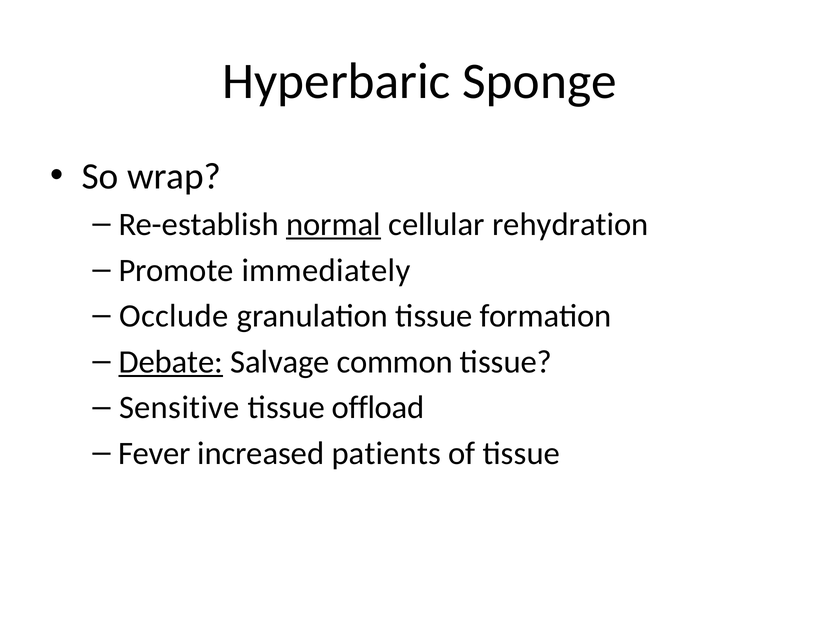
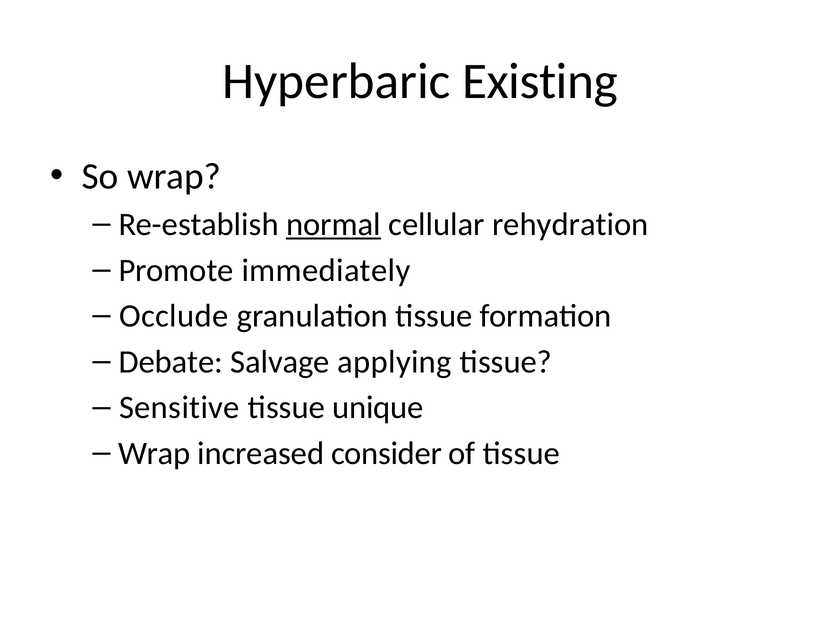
Sponge: Sponge -> Existing (540, 81)
Debate underline: present -> none (171, 362)
common: common -> applying (395, 362)
offload: offload -> unique (378, 408)
Fever: Fever -> Wrap (154, 453)
patients: patients -> consider (386, 453)
